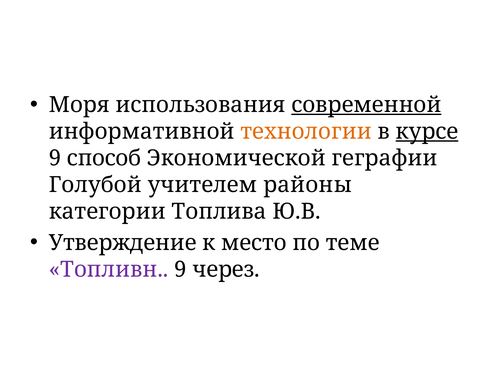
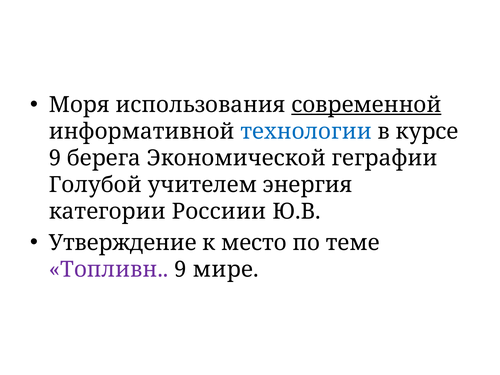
технологии colour: orange -> blue (306, 132)
курсе underline: present -> none (427, 132)
способ: способ -> берега (104, 158)
районы: районы -> энергия (308, 185)
Топлива: Топлива -> Россиии (219, 212)
через: через -> мире (226, 269)
